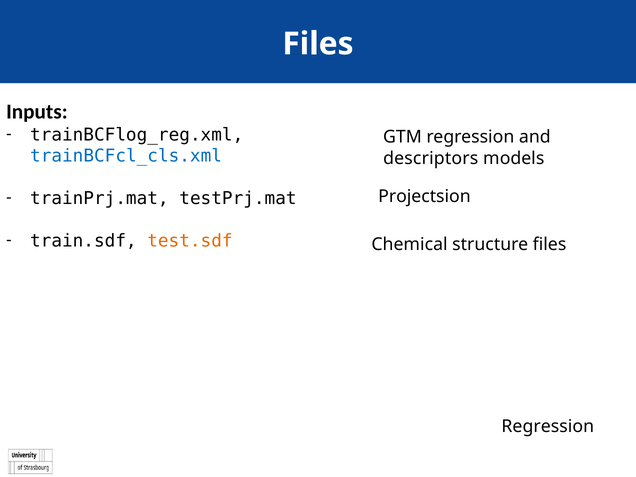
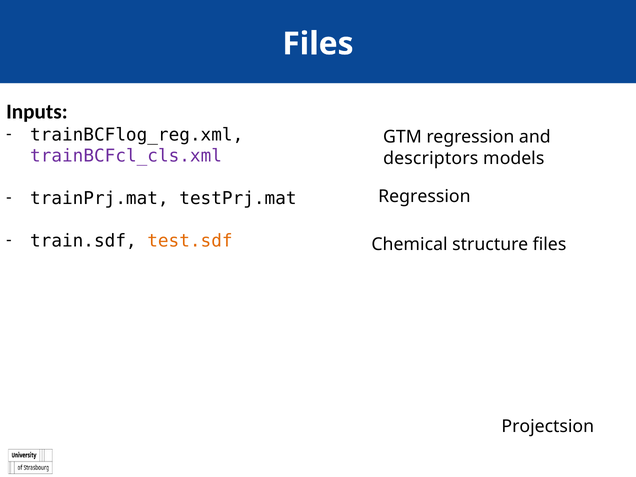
trainBCFcl_cls.xml colour: blue -> purple (126, 156)
Projectsion: Projectsion -> Regression (424, 196)
Regression: Regression -> Projectsion (548, 427)
